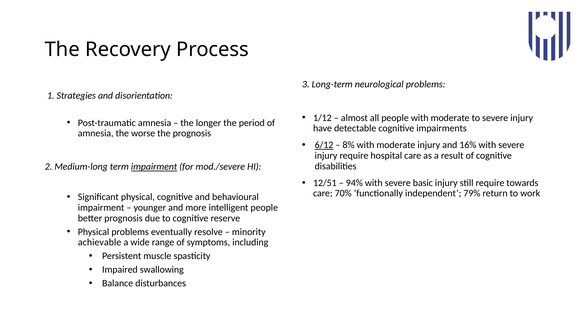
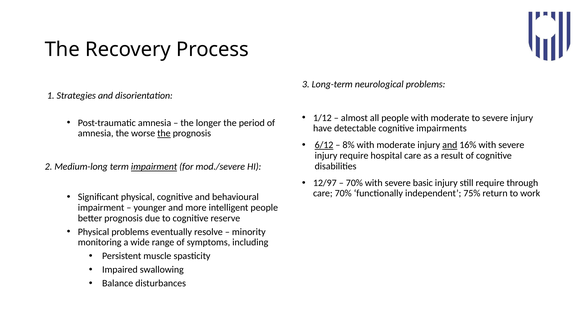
the underline: none -> present (164, 133)
and underline: none -> present (450, 145)
12/51: 12/51 -> 12/97 (325, 183)
94%: 94% -> 70% (354, 183)
towards: towards -> through (522, 183)
79%: 79% -> 75% (472, 193)
achievable: achievable -> monitoring (100, 242)
